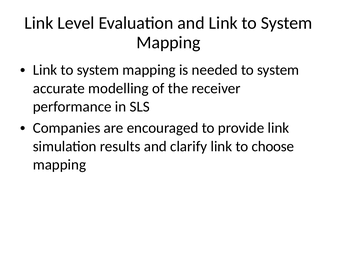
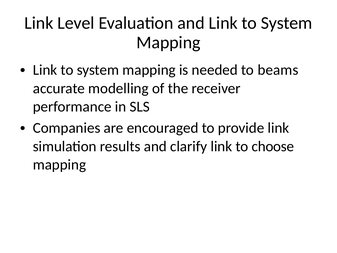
needed to system: system -> beams (278, 70)
